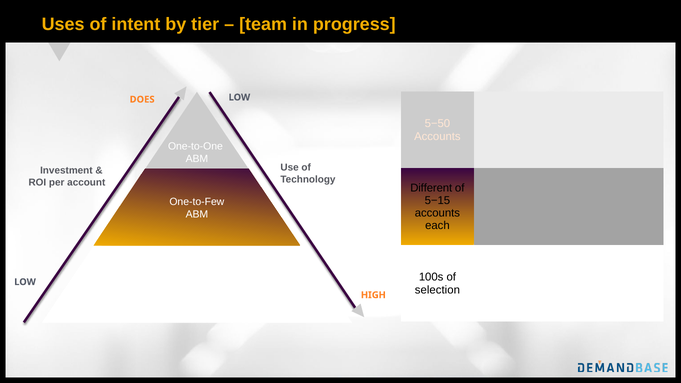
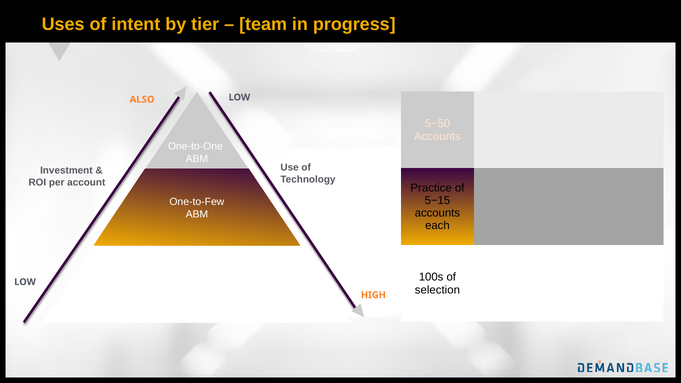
DOES: DOES -> ALSO (142, 99)
Different: Different -> Practice (431, 188)
